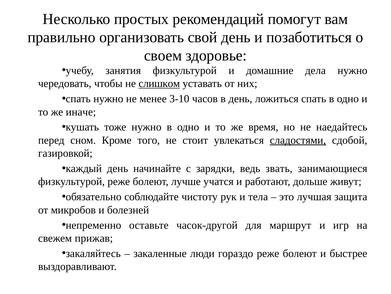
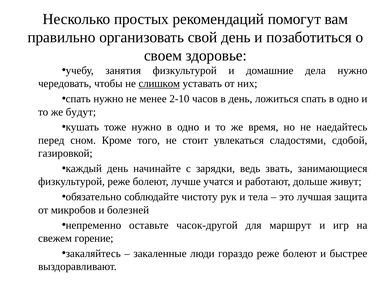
3-10: 3-10 -> 2-10 (179, 99)
иначе: иначе -> будут (81, 112)
сладостями underline: present -> none (298, 140)
прижав: прижав -> горение (94, 238)
